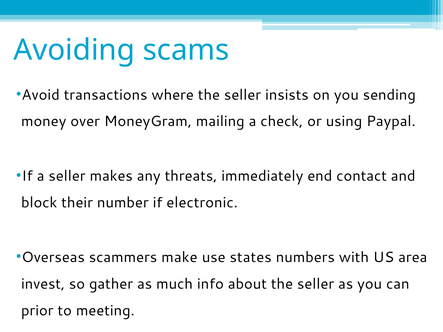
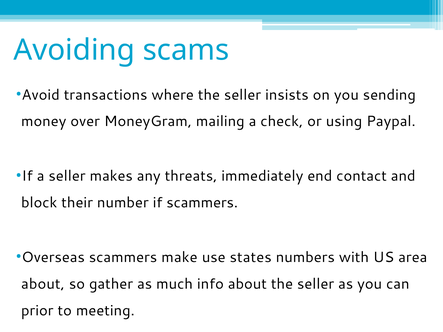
if electronic: electronic -> scammers (202, 203)
invest: invest -> about (43, 284)
